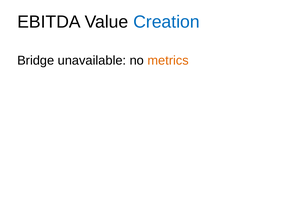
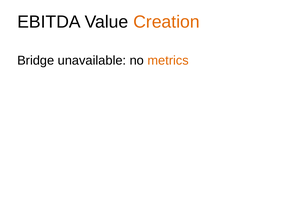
Creation colour: blue -> orange (166, 22)
